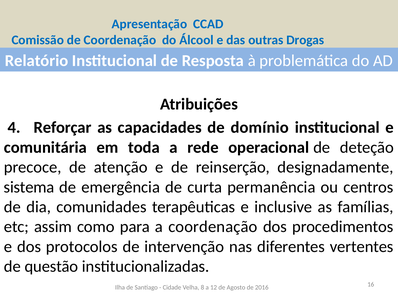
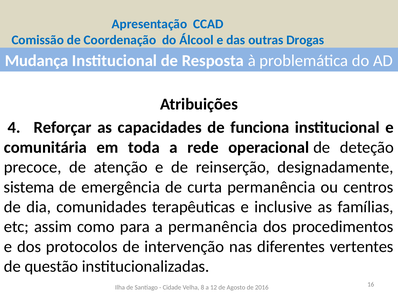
Relatório: Relatório -> Mudança (37, 61)
domínio: domínio -> funciona (260, 128)
a coordenação: coordenação -> permanência (213, 227)
